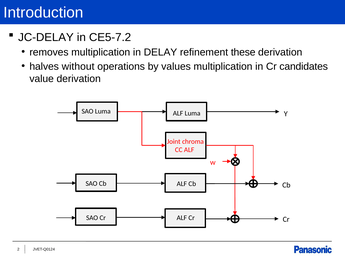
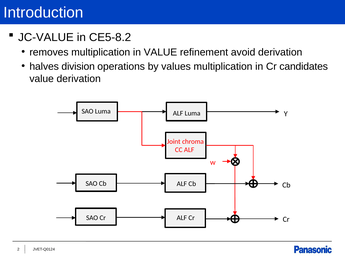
JC-DELAY: JC-DELAY -> JC-VALUE (46, 37)
CE5-7.2: CE5-7.2 -> CE5-8.2 (110, 37)
in DELAY: DELAY -> VALUE (160, 52)
these: these -> avoid (243, 52)
without: without -> division (78, 67)
